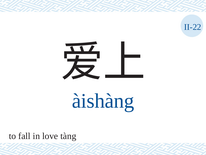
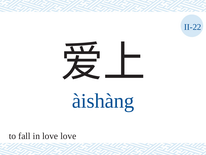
love tàng: tàng -> love (68, 136)
